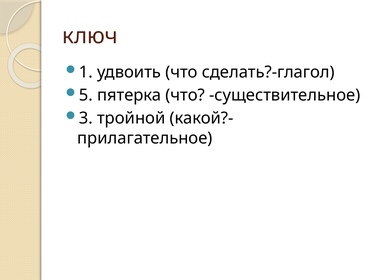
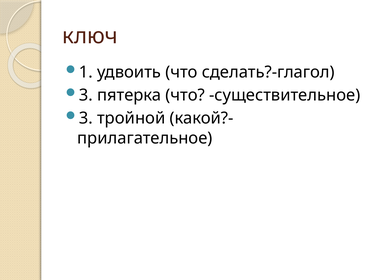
5: 5 -> 3 (86, 95)
